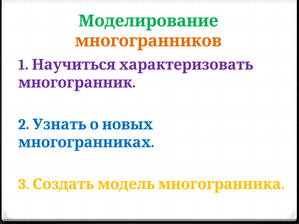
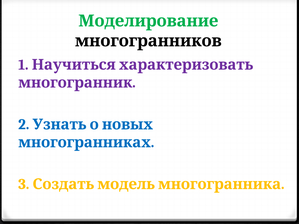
многогранников colour: orange -> black (148, 41)
